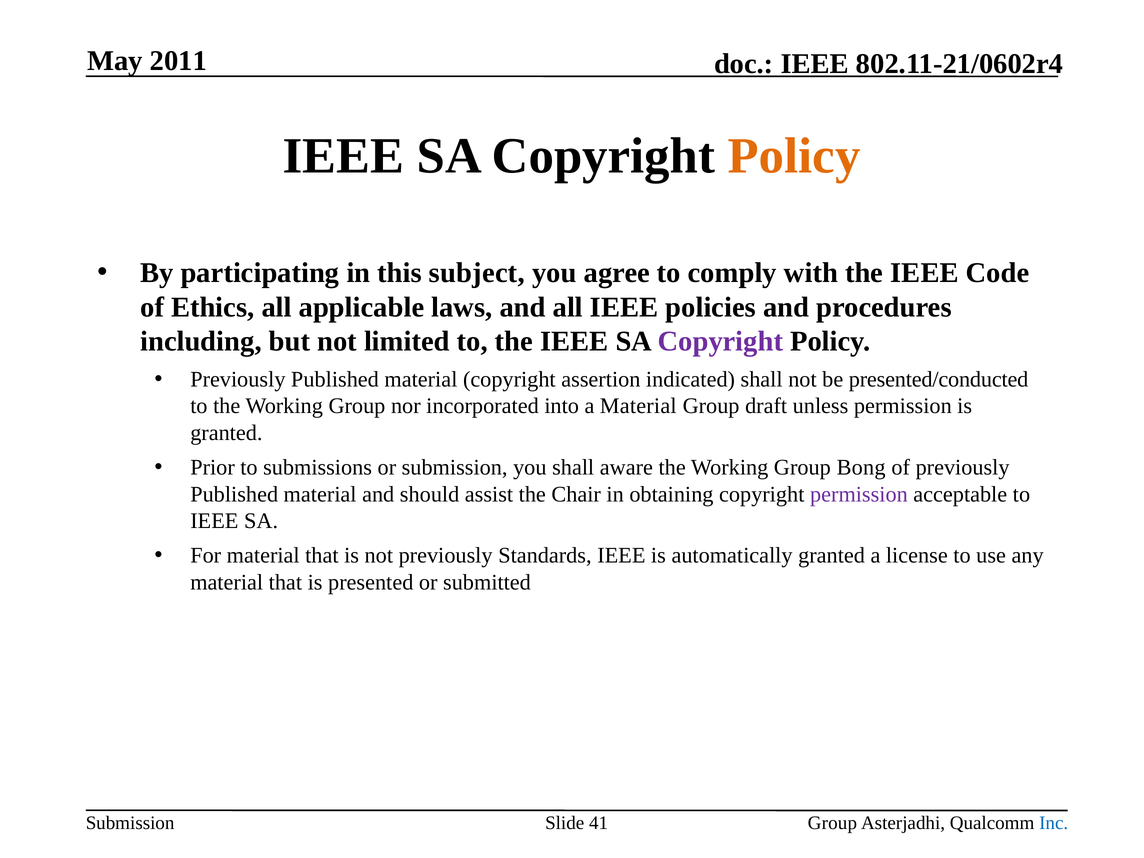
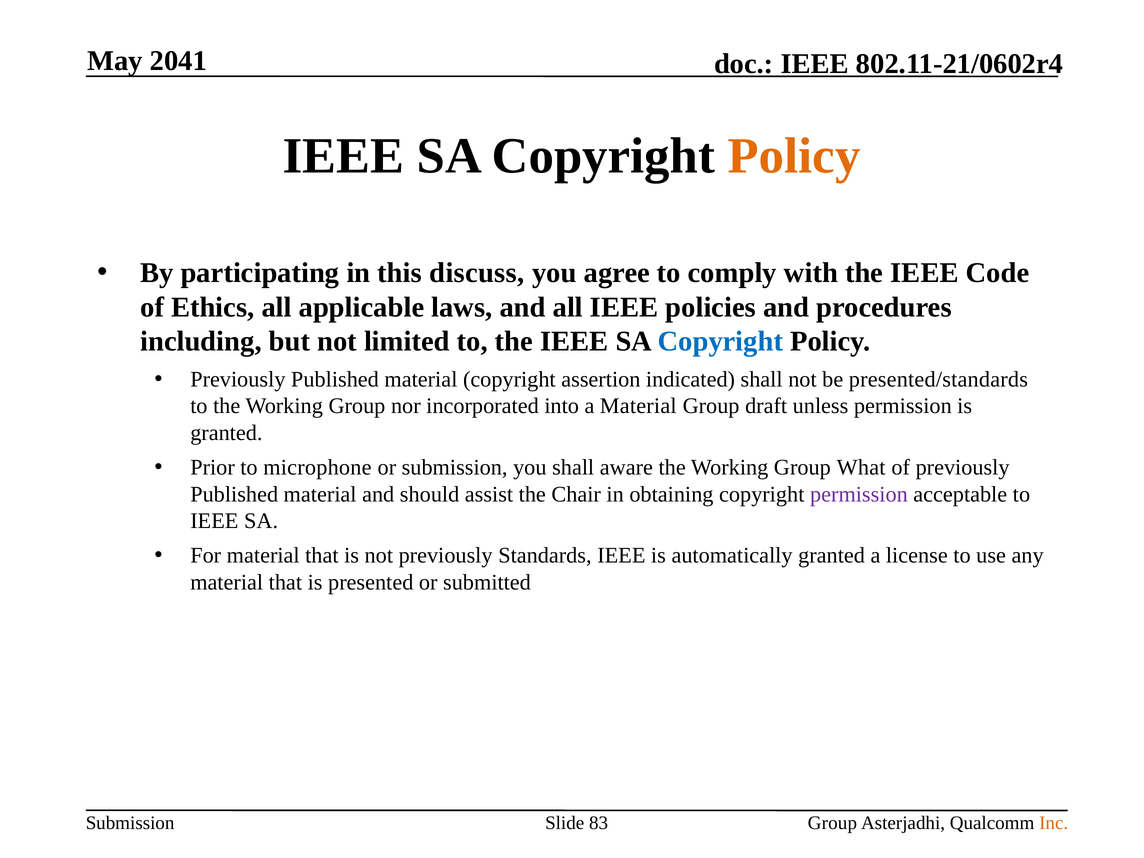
2011: 2011 -> 2041 (178, 61)
subject: subject -> discuss (477, 273)
Copyright colour: purple -> blue (720, 341)
presented/conducted: presented/conducted -> presented/standards (938, 379)
submissions: submissions -> microphone (317, 467)
Bong: Bong -> What (861, 467)
41: 41 -> 83 (599, 823)
Inc colour: blue -> orange (1054, 823)
